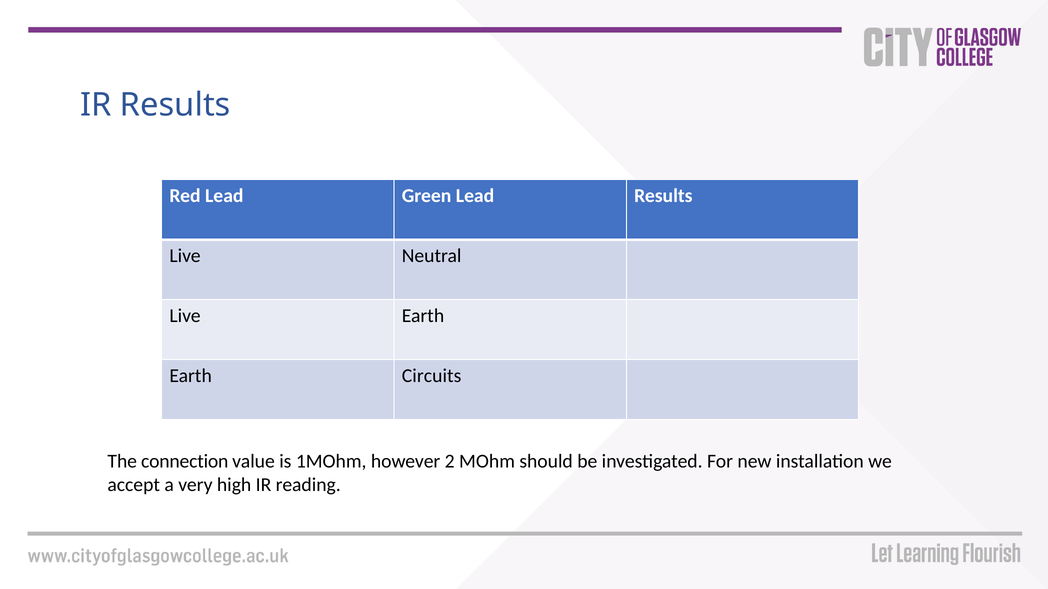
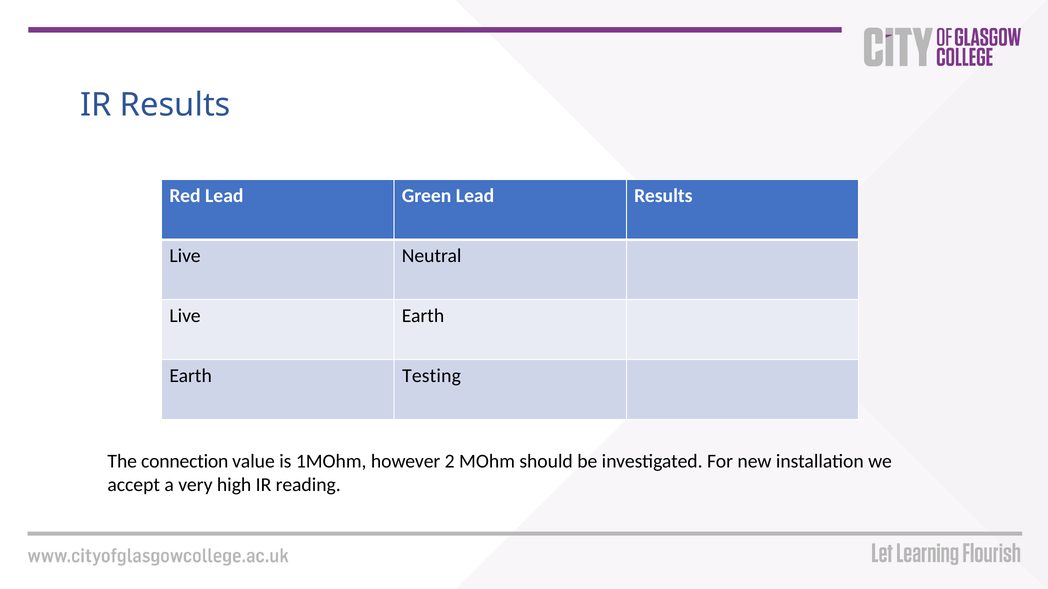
Circuits: Circuits -> Testing (432, 376)
